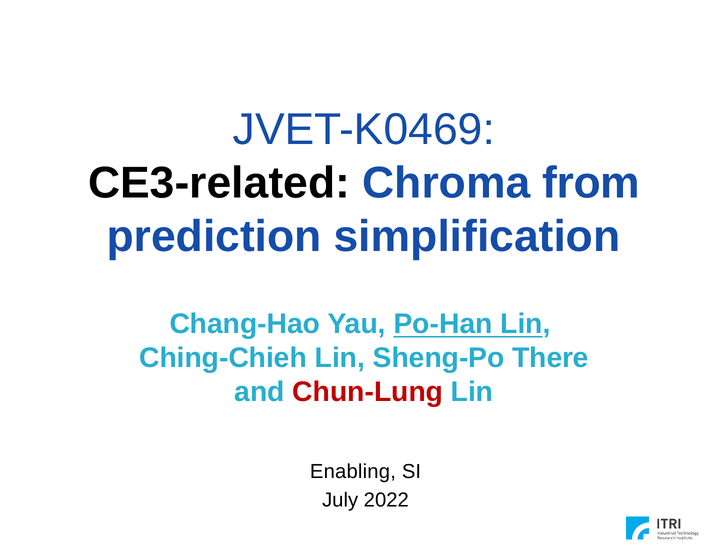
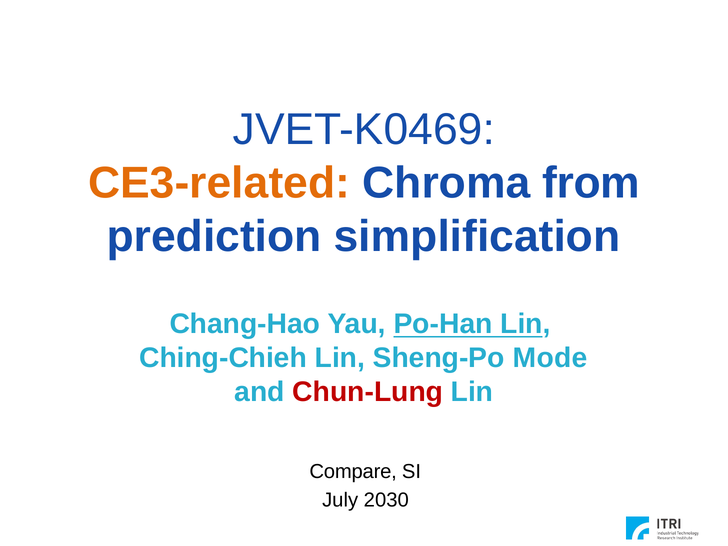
CE3-related colour: black -> orange (219, 183)
There: There -> Mode (550, 358)
Enabling: Enabling -> Compare (353, 472)
2022: 2022 -> 2030 (386, 500)
